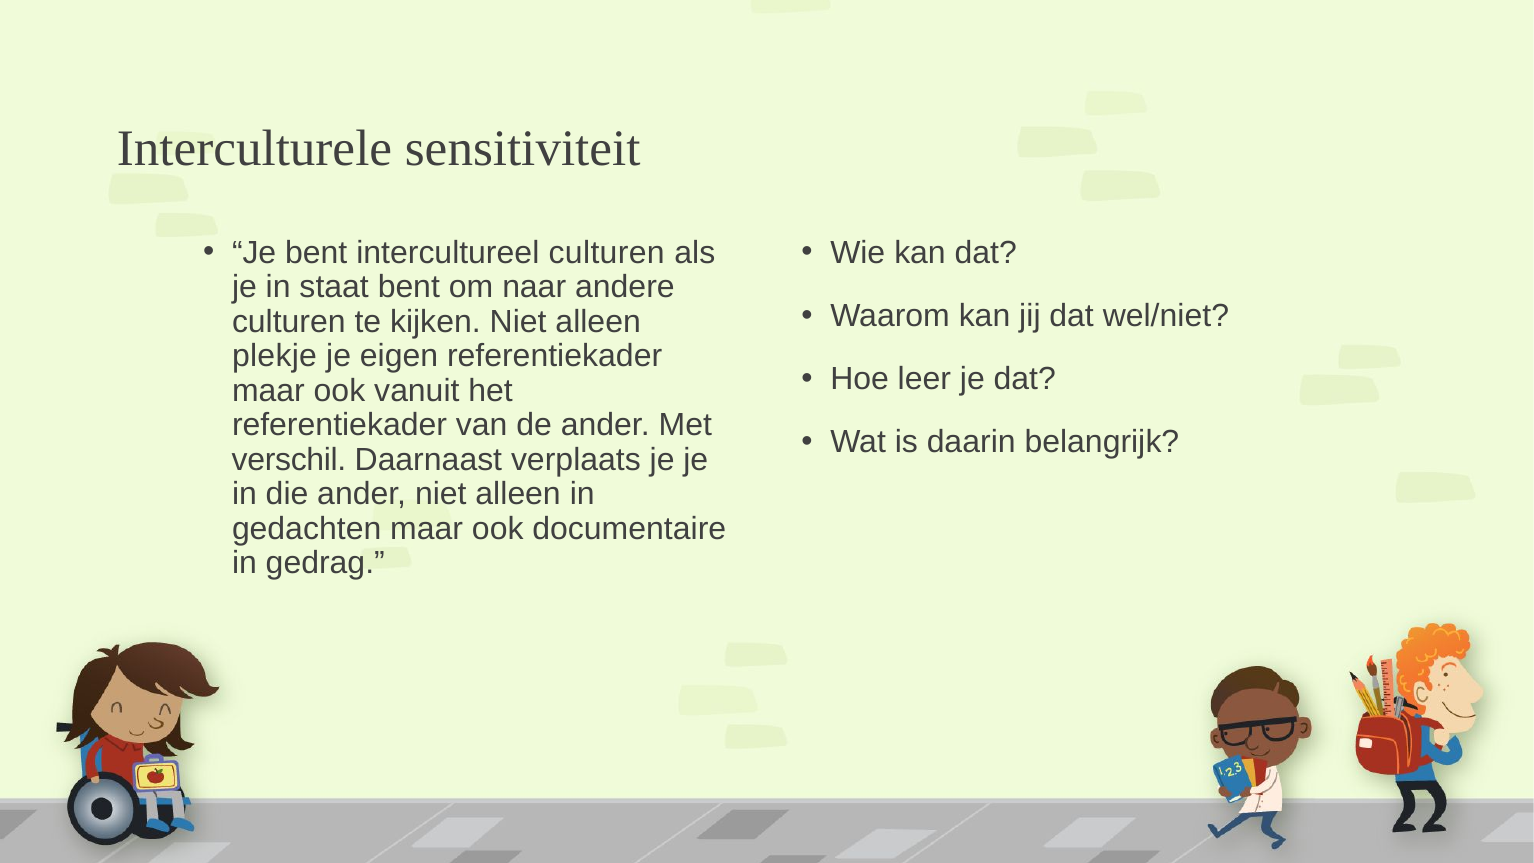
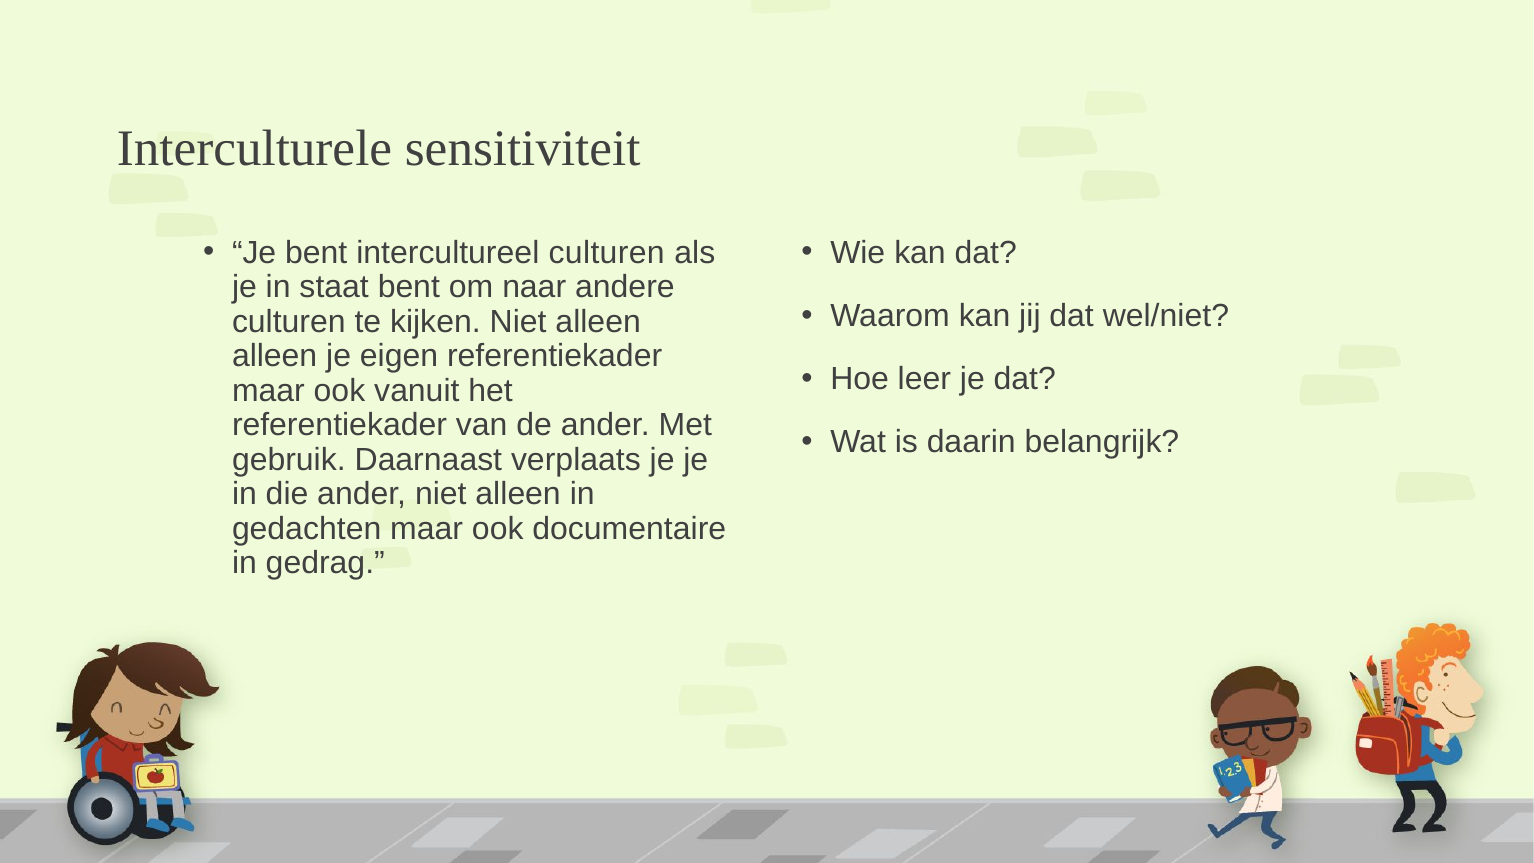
plekje: plekje -> alleen (275, 356)
verschil: verschil -> gebruik (289, 460)
